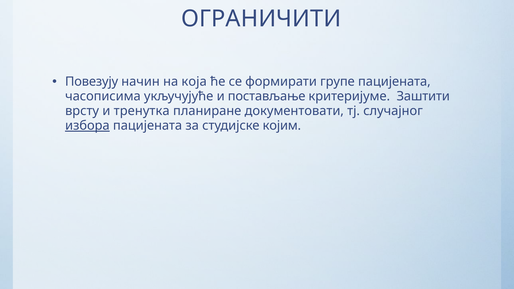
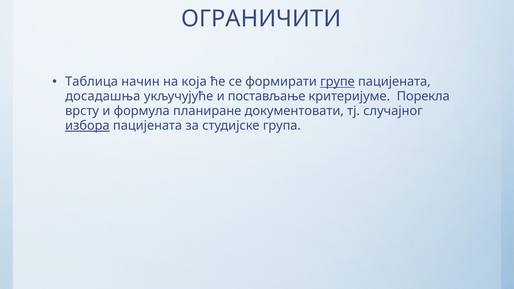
Повезују: Повезују -> Таблица (92, 82)
групе underline: none -> present (337, 82)
часописима: часописима -> досадашња (103, 96)
Заштити: Заштити -> Порекла (423, 96)
тренутка: тренутка -> формула (142, 111)
којим: којим -> група (282, 126)
